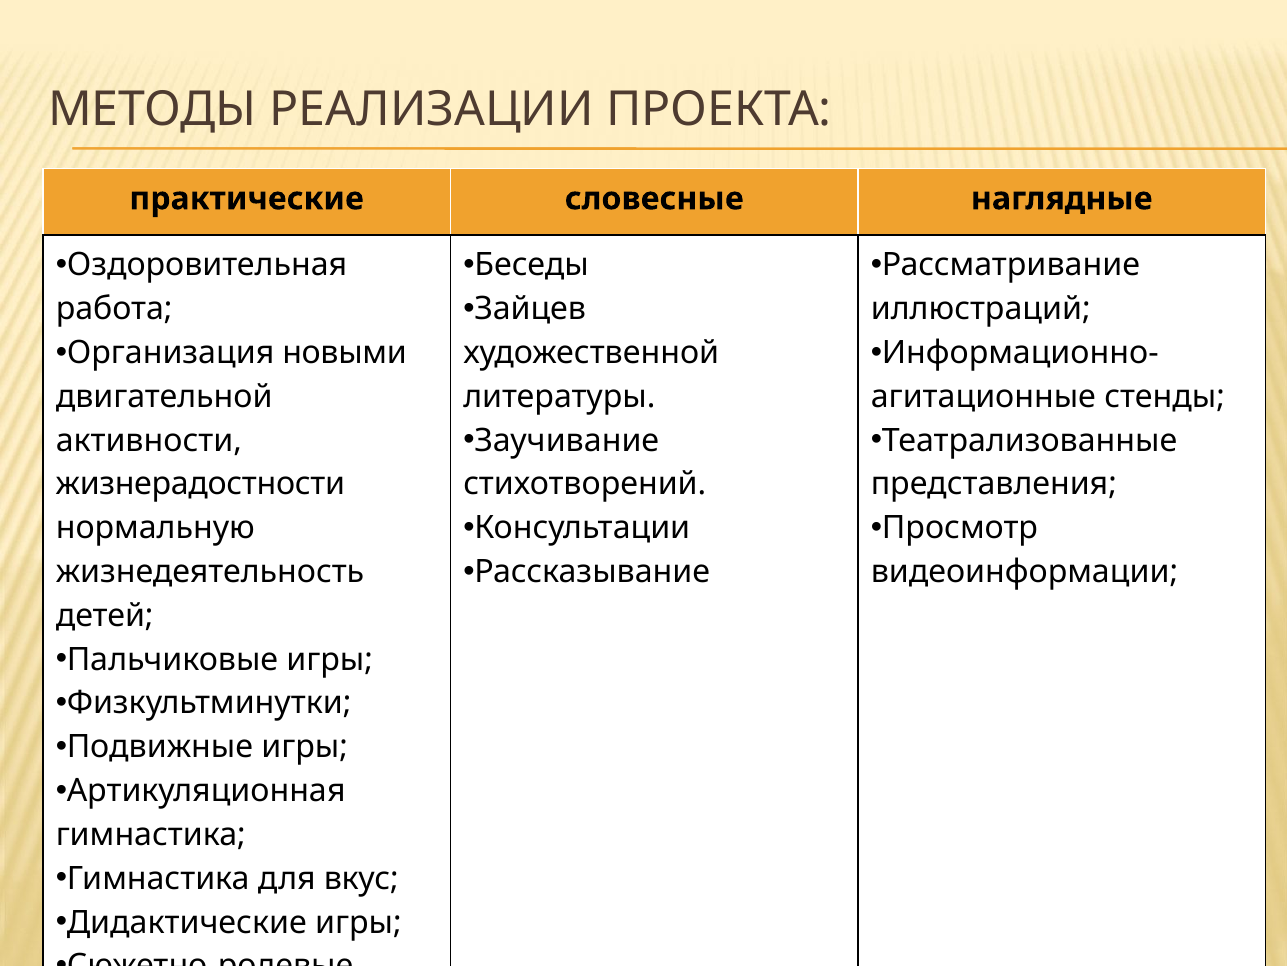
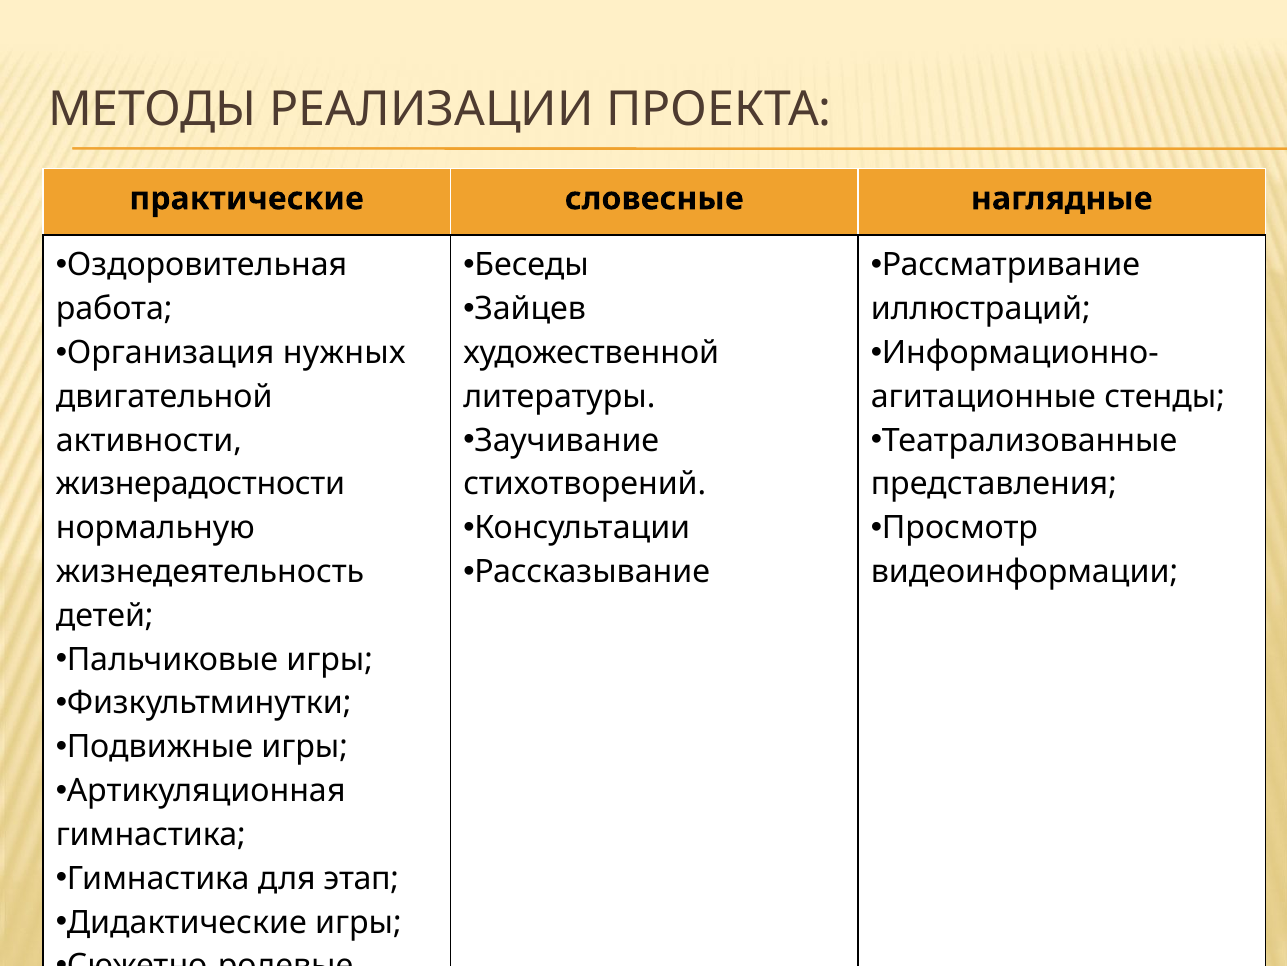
новыми: новыми -> нужных (344, 353)
вкус: вкус -> этап (361, 878)
